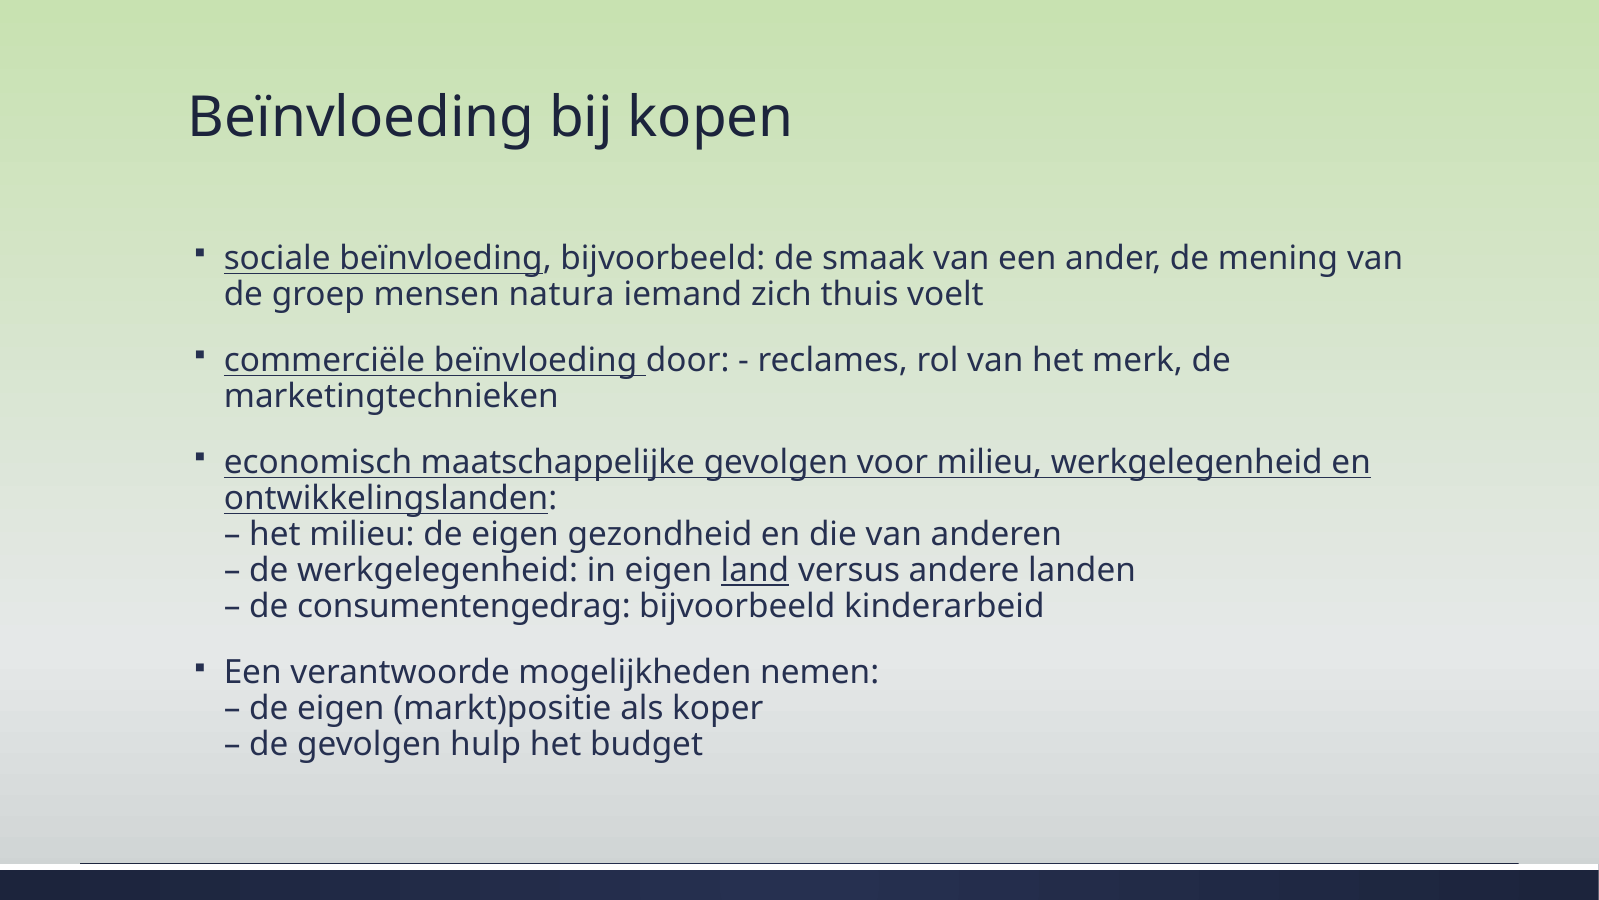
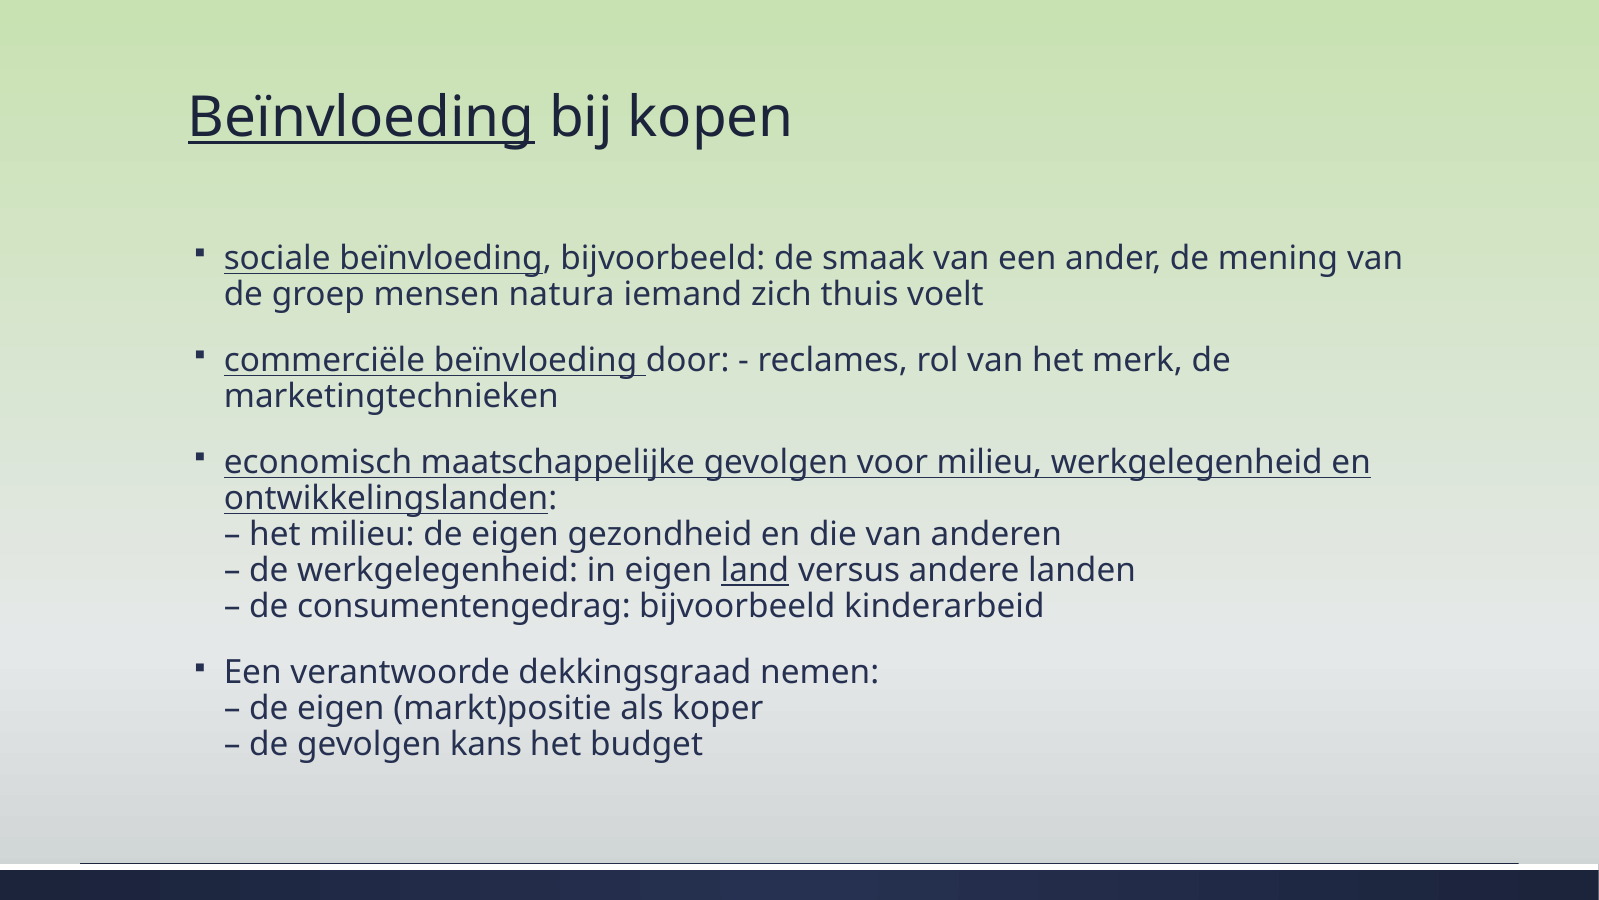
Beïnvloeding underline: none -> present (361, 118)
mogelijkheden: mogelijkheden -> dekkingsgraad (635, 672)
hulp: hulp -> kans (486, 744)
